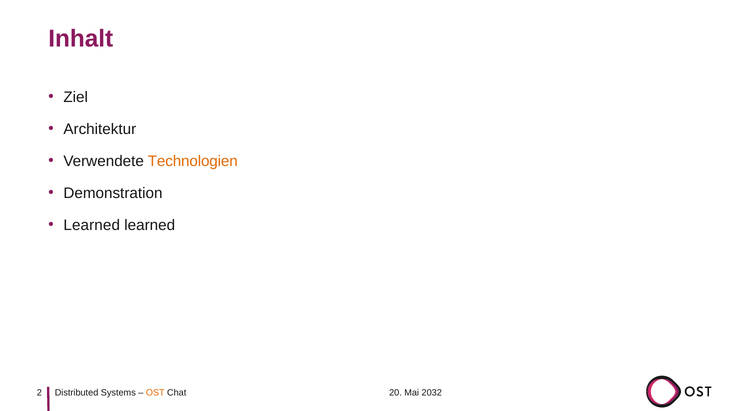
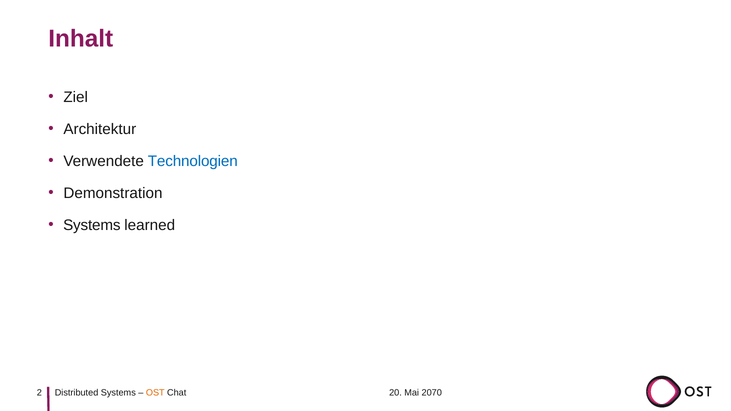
Technologien colour: orange -> blue (193, 161)
Learned: Learned -> Systems (92, 225)
2032: 2032 -> 2070 (432, 393)
